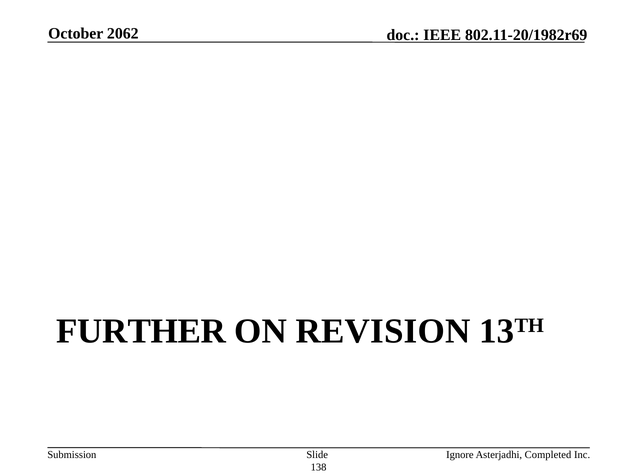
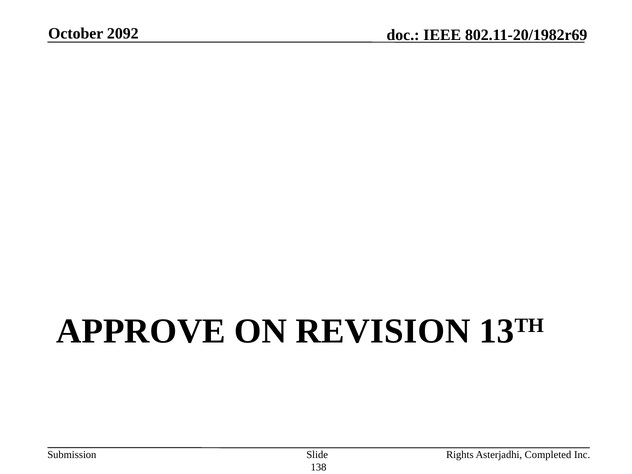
2062: 2062 -> 2092 (123, 34)
FURTHER: FURTHER -> APPROVE (141, 331)
Ignore: Ignore -> Rights (460, 455)
